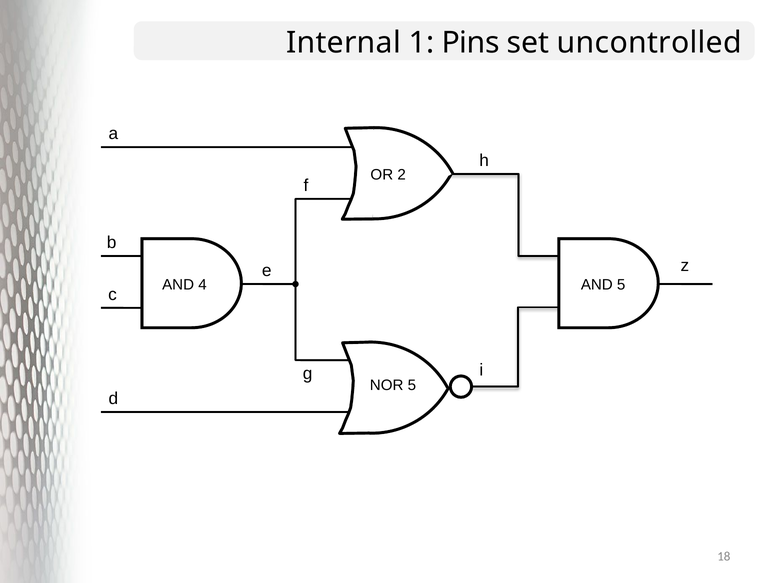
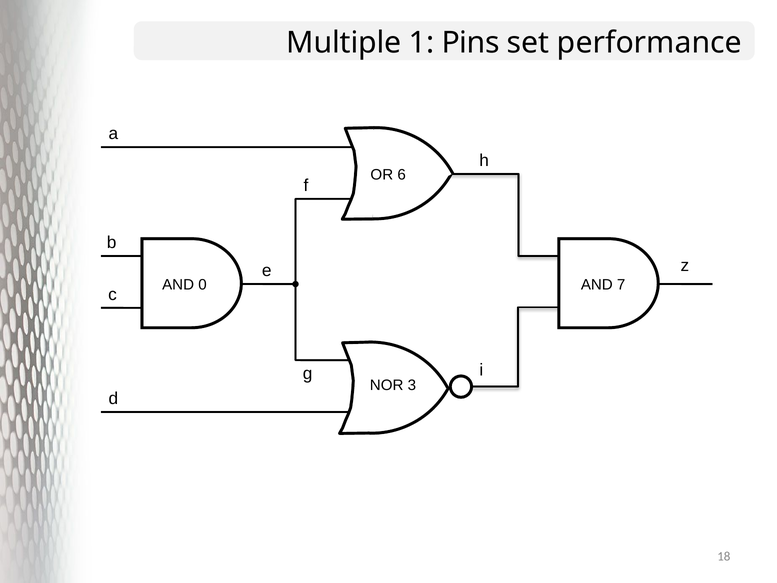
Internal: Internal -> Multiple (344, 43)
uncontrolled: uncontrolled -> performance (649, 43)
2: 2 -> 6 (402, 175)
4: 4 -> 0 (202, 285)
AND 5: 5 -> 7 (621, 285)
NOR 5: 5 -> 3 (412, 385)
